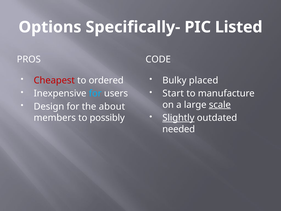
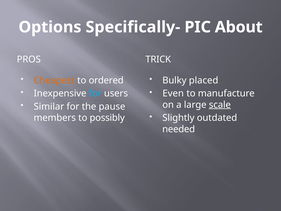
Listed: Listed -> About (239, 27)
CODE: CODE -> TRICK (158, 59)
Cheapest colour: red -> orange (54, 80)
Start: Start -> Even (173, 93)
Design: Design -> Similar (49, 106)
about: about -> pause (112, 106)
Slightly underline: present -> none (178, 118)
